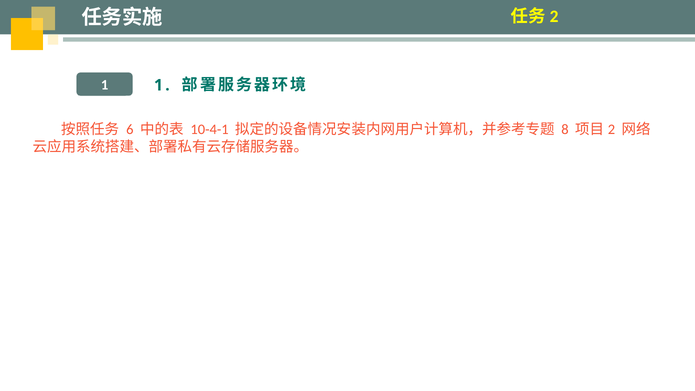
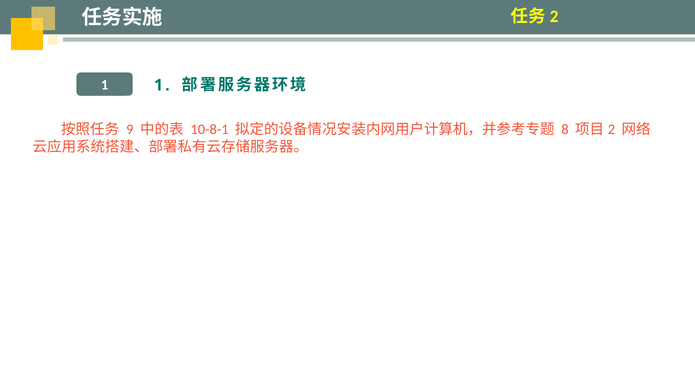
6: 6 -> 9 (130, 130)
10-4-1: 10-4-1 -> 10-8-1 (210, 130)
